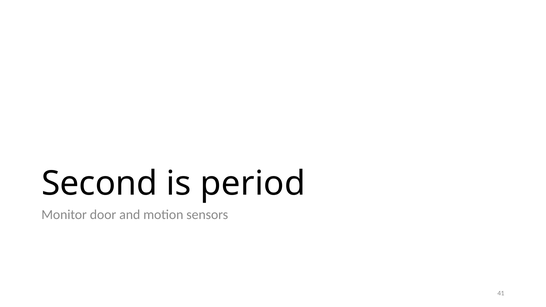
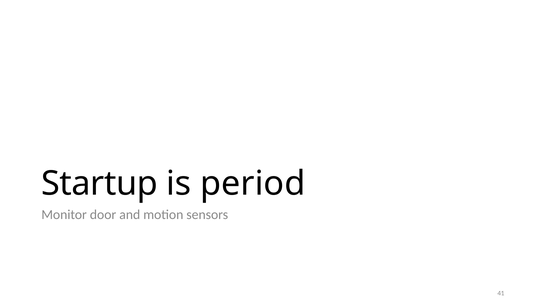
Second: Second -> Startup (99, 184)
